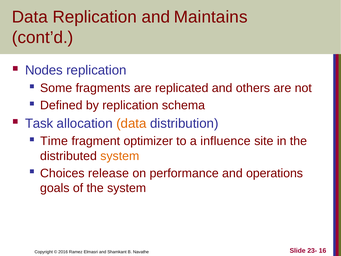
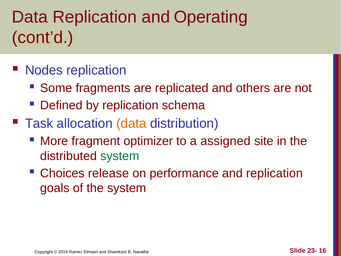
Maintains: Maintains -> Operating (211, 17)
Time: Time -> More (54, 141)
influence: influence -> assigned (225, 141)
system colour: orange -> green (120, 156)
and operations: operations -> replication (274, 173)
